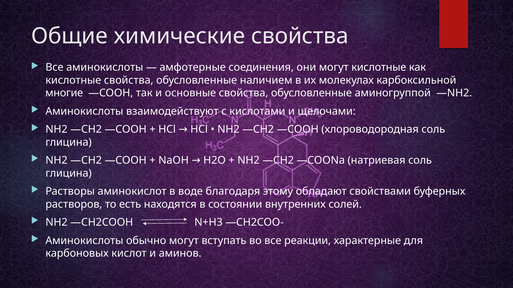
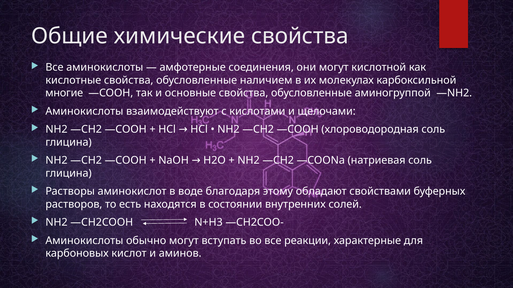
могут кислотные: кислотные -> кислотной (379, 68)
